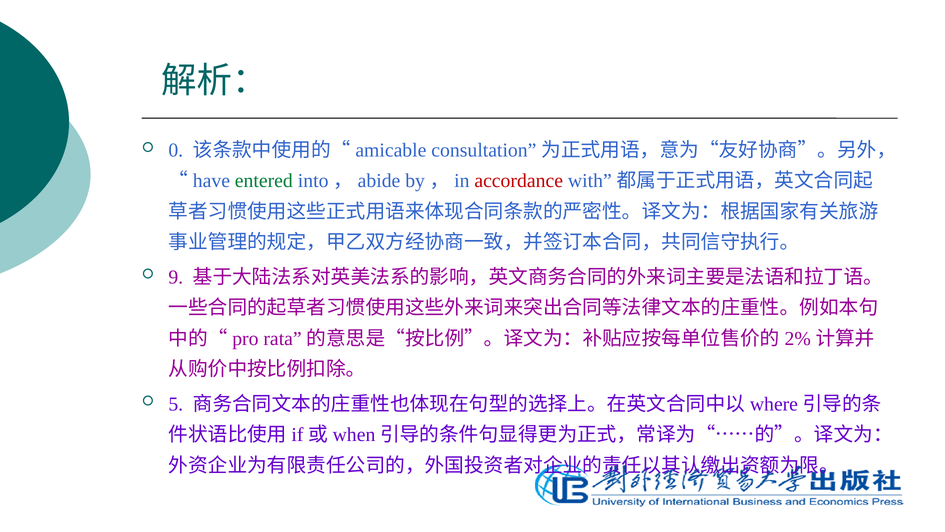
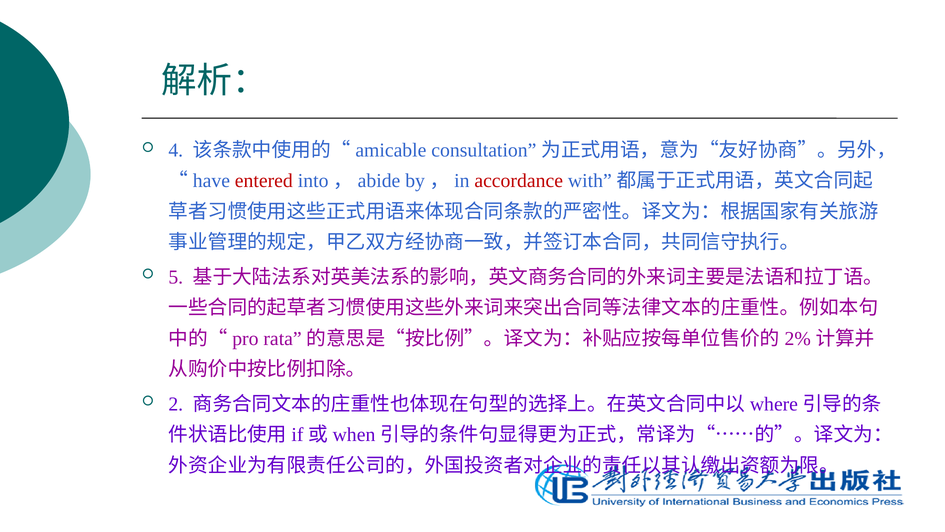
0: 0 -> 4 (176, 150)
entered colour: green -> red (264, 181)
9: 9 -> 5 (176, 277)
5: 5 -> 2 (176, 404)
